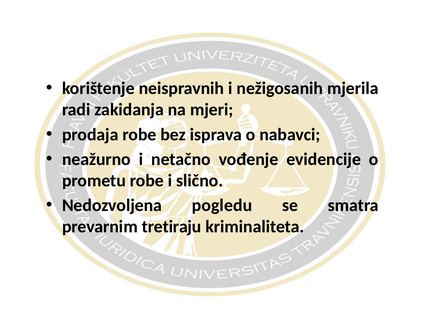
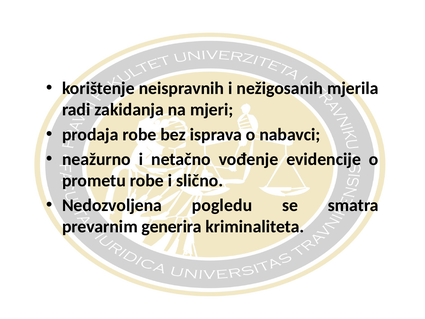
tretiraju: tretiraju -> generira (172, 227)
